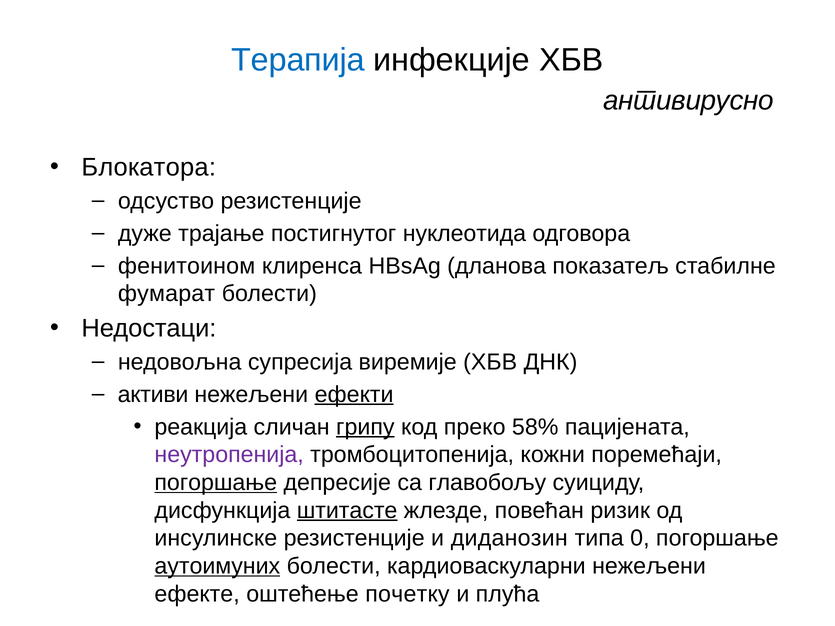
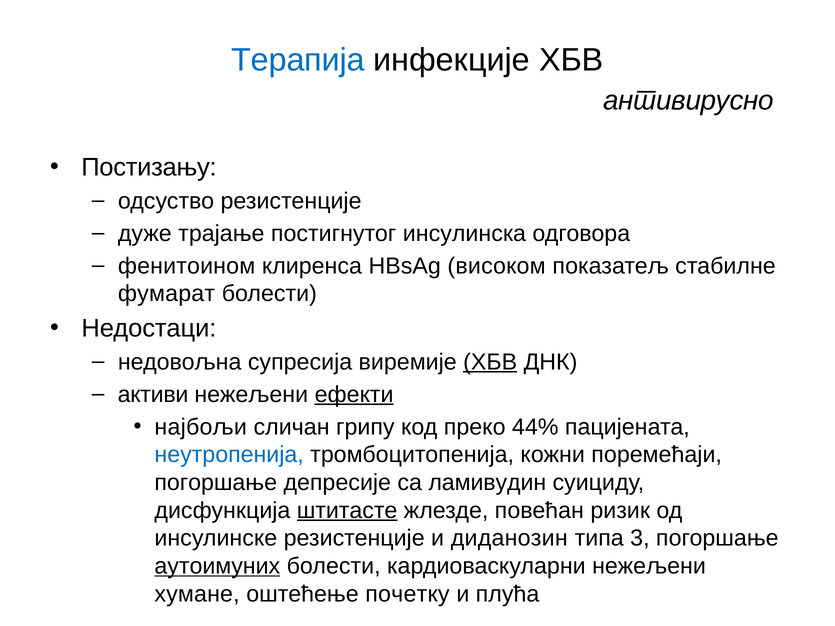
Блокатора: Блокатора -> Постизању (149, 167)
нуклеотида: нуклеотида -> инсулинска (464, 234)
дланова: дланова -> високом (497, 266)
ХБВ underline: none -> present (490, 362)
реакција: реакција -> најбољи (201, 427)
грипу underline: present -> none (365, 427)
58%: 58% -> 44% (535, 427)
неутропенија colour: purple -> blue (229, 455)
погоршање underline: present -> none (216, 483)
главобољу: главобољу -> ламивудин (487, 483)
0: 0 -> 3 (640, 538)
ефекте: ефекте -> хумане (197, 594)
